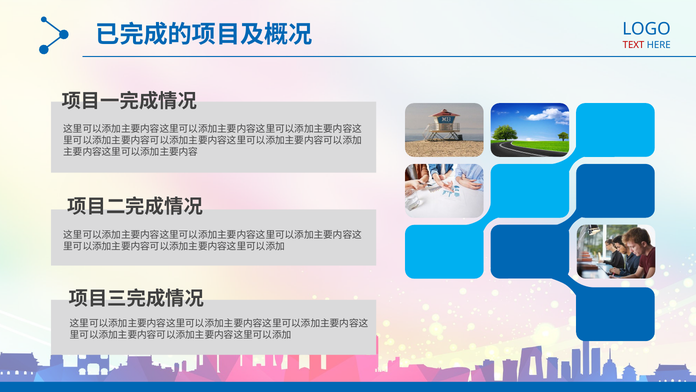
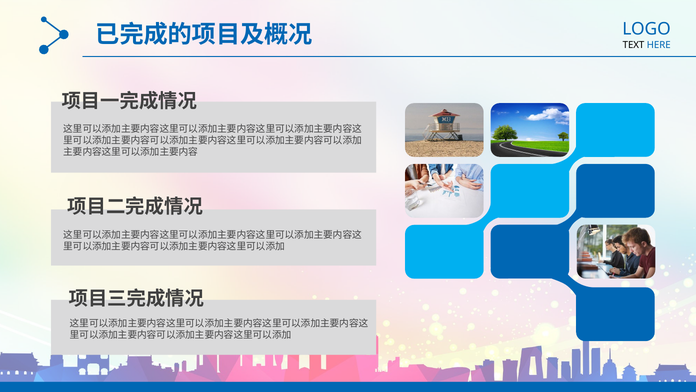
TEXT colour: red -> black (634, 45)
